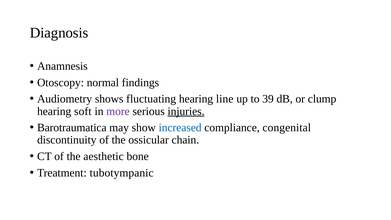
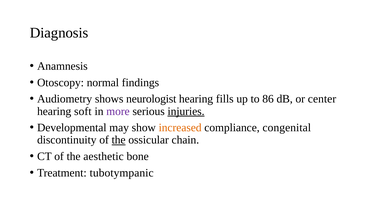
fluctuating: fluctuating -> neurologist (151, 99)
line: line -> fills (225, 99)
39: 39 -> 86 (268, 99)
clump: clump -> center (322, 99)
Barotraumatica: Barotraumatica -> Developmental (72, 128)
increased colour: blue -> orange (180, 128)
the underline: none -> present (119, 140)
